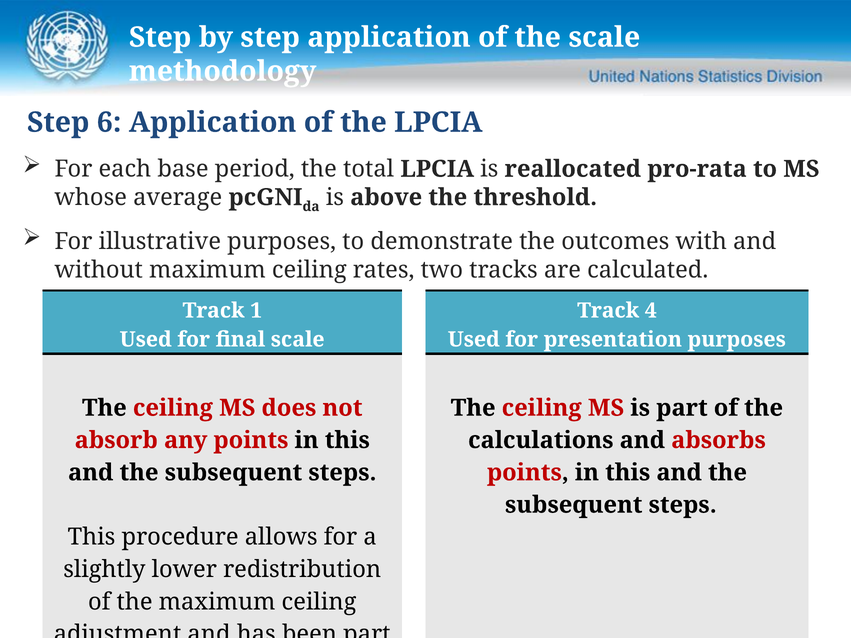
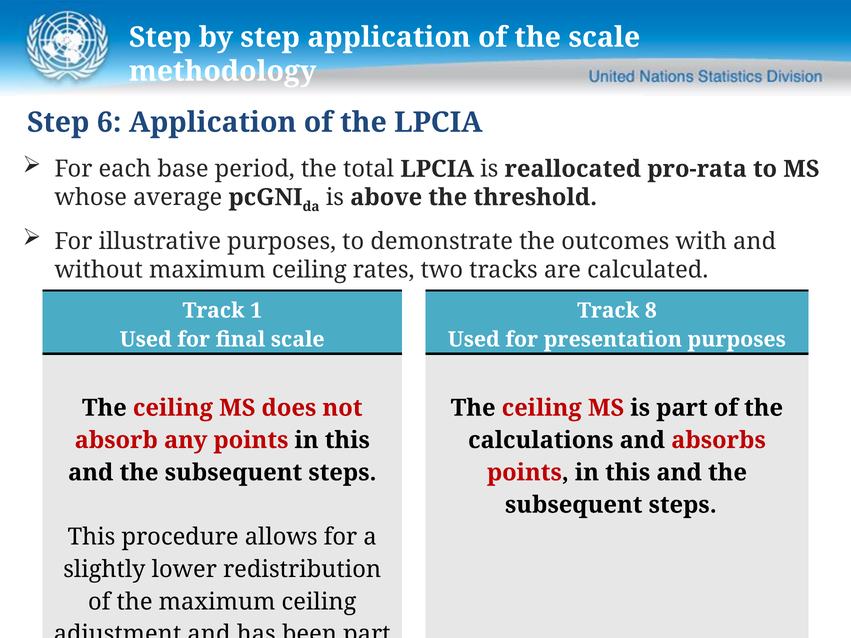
4: 4 -> 8 (651, 311)
